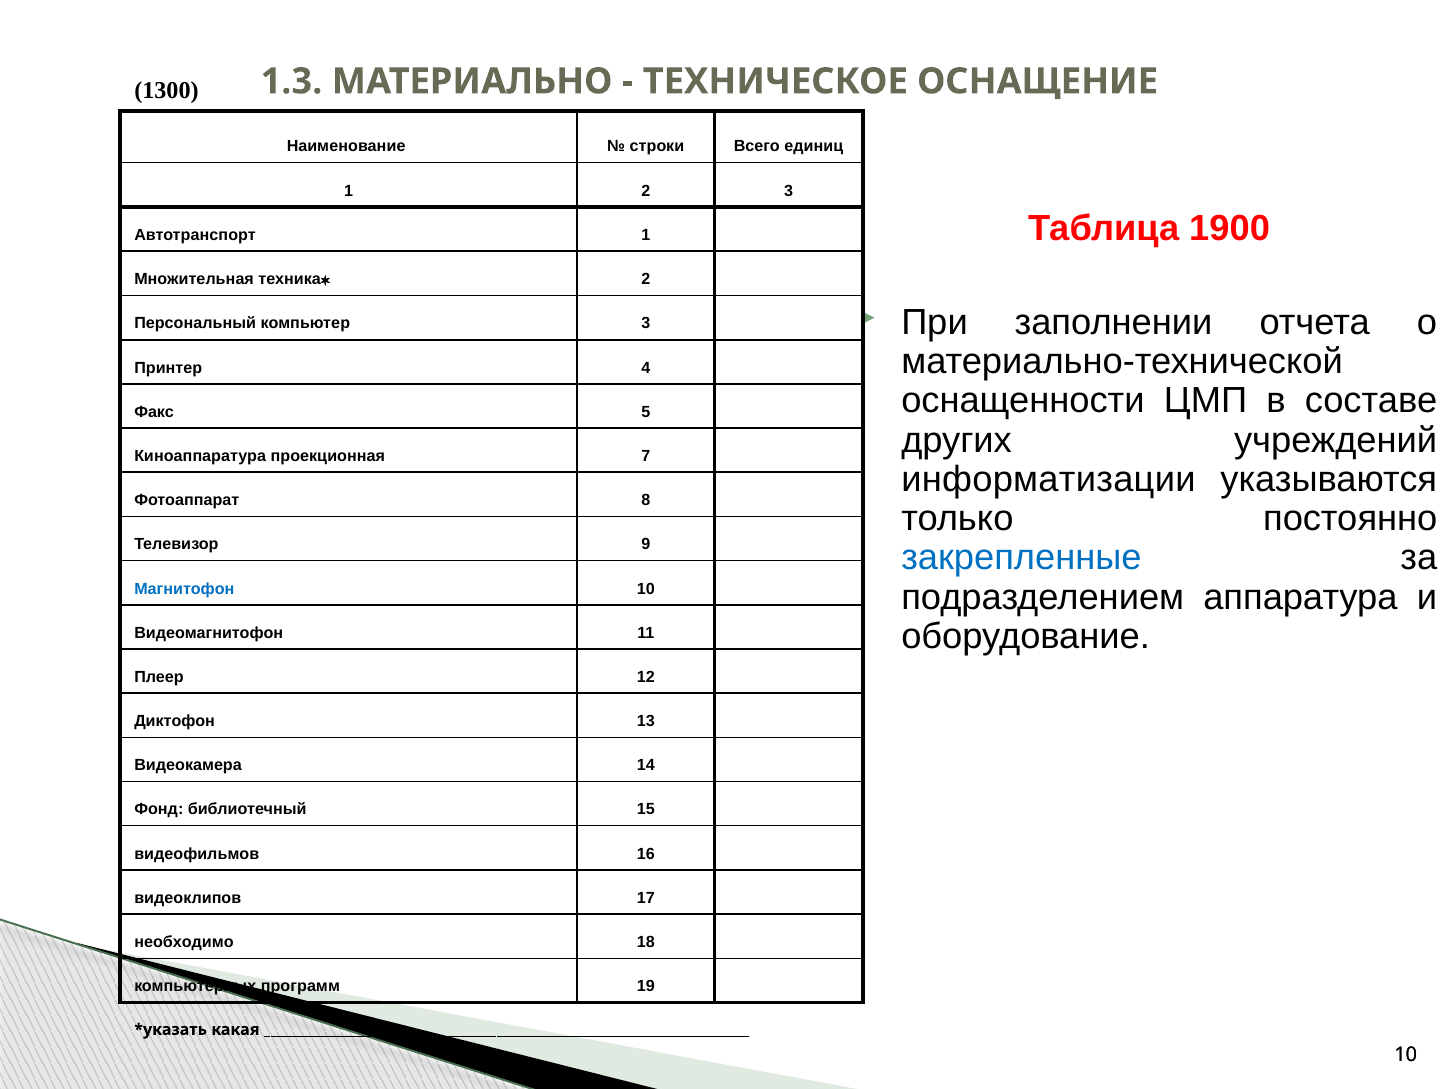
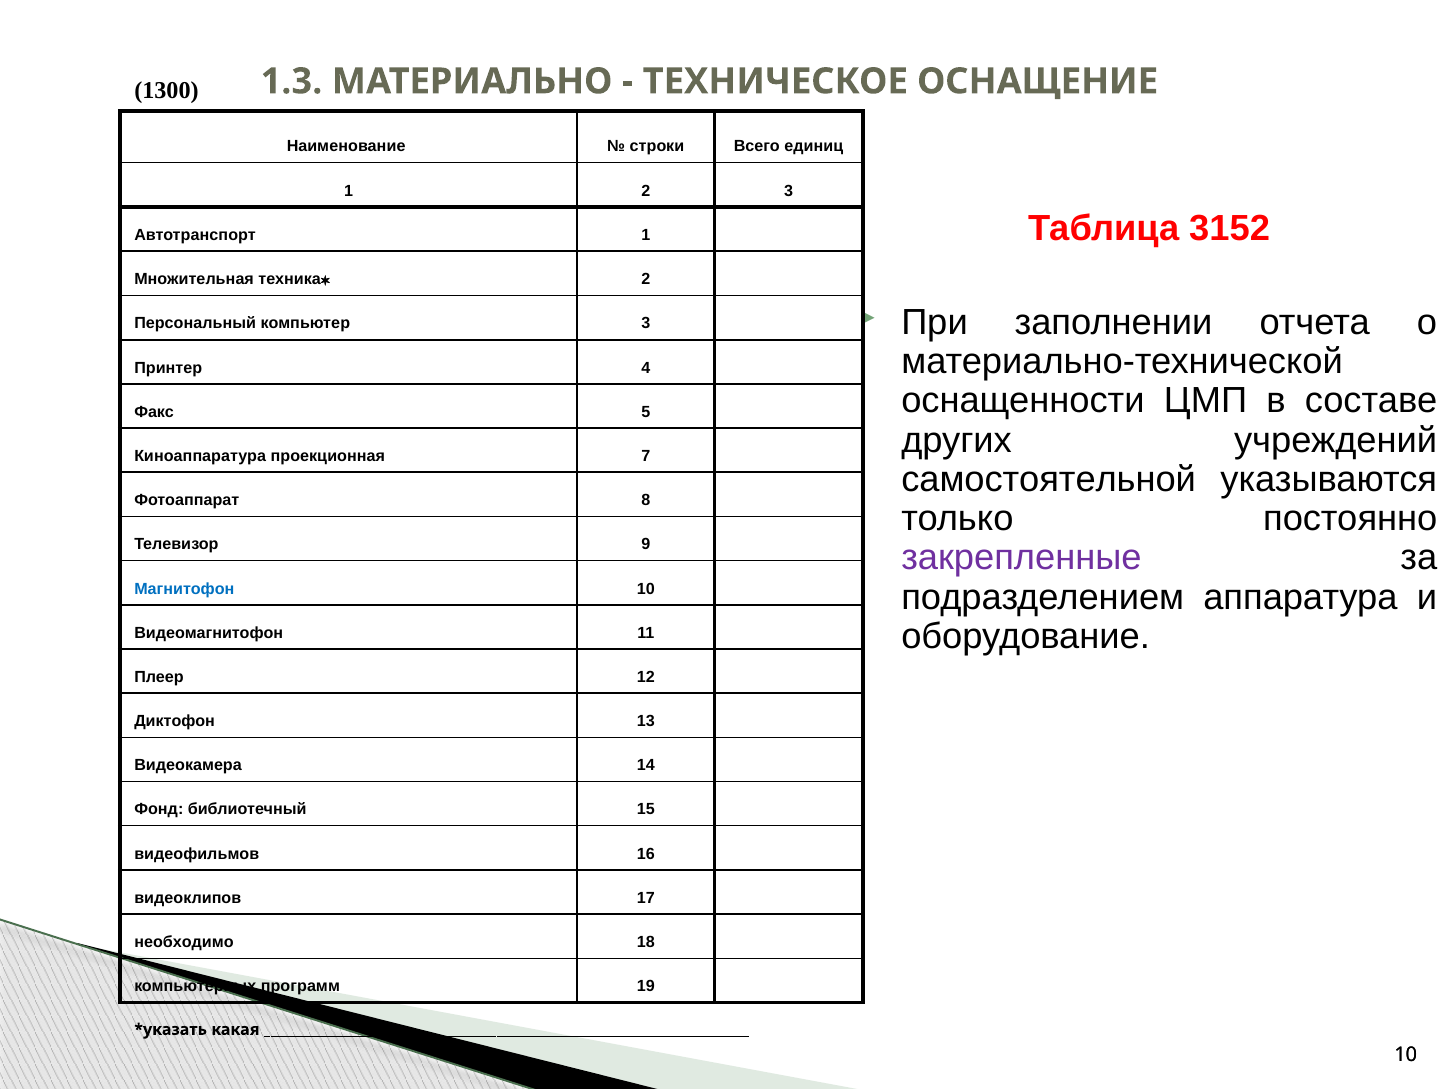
1900: 1900 -> 3152 (1230, 228)
информатизации: информатизации -> самостоятельной (1049, 479)
закрепленные colour: blue -> purple (1021, 558)
